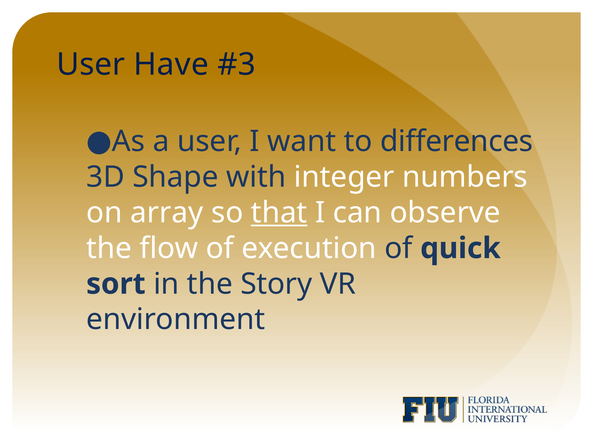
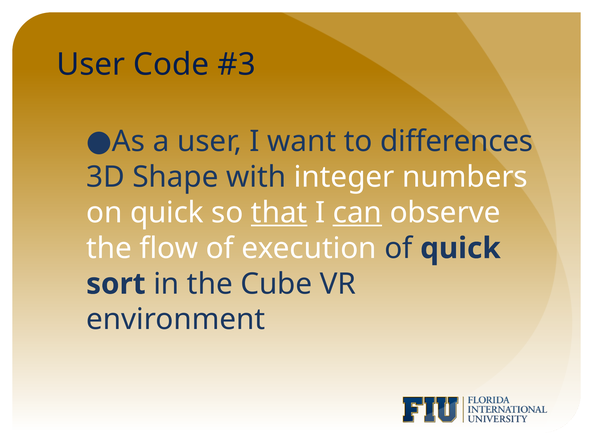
Have: Have -> Code (171, 65)
on array: array -> quick (167, 213)
can underline: none -> present (357, 213)
Story: Story -> Cube (276, 284)
